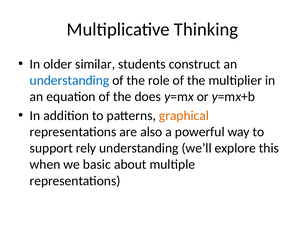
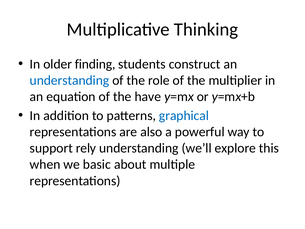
similar: similar -> finding (95, 64)
does: does -> have (148, 97)
graphical colour: orange -> blue (184, 116)
